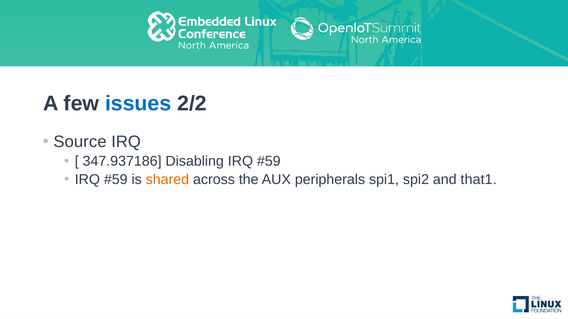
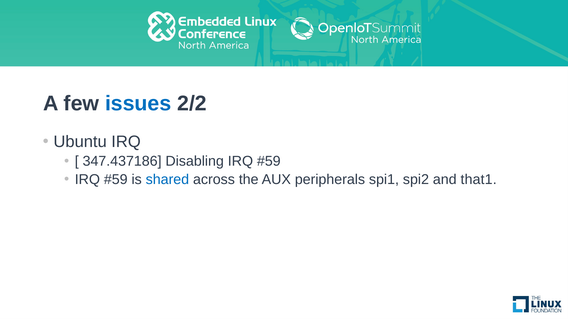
Source: Source -> Ubuntu (80, 142)
347.937186: 347.937186 -> 347.437186 (122, 162)
shared colour: orange -> blue (167, 180)
